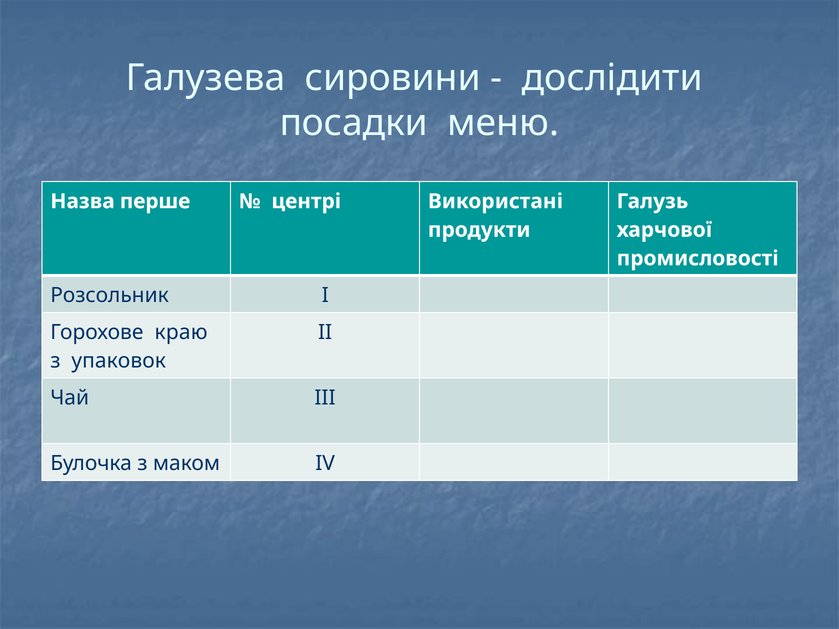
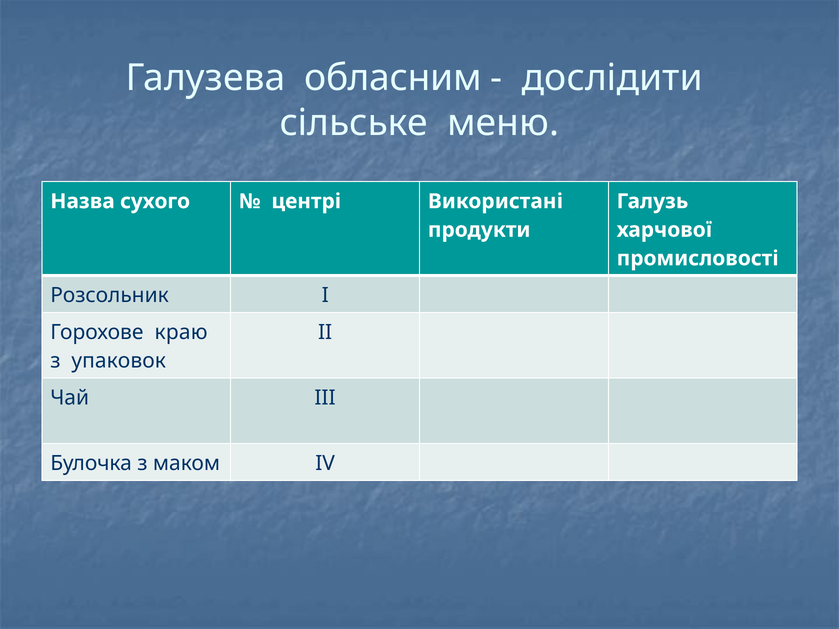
сировини: сировини -> обласним (393, 78)
посадки: посадки -> сільське (354, 123)
перше: перше -> сухого (155, 201)
